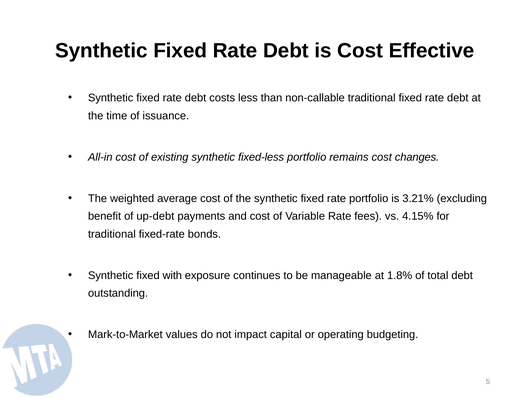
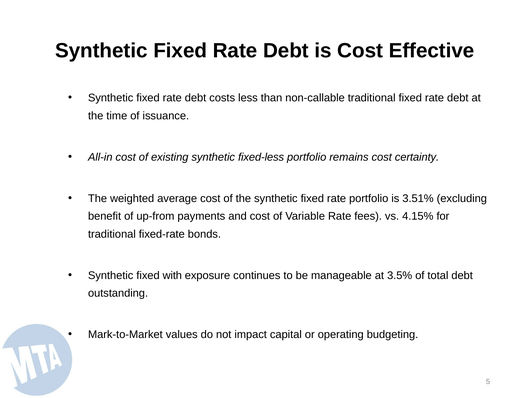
changes: changes -> certainty (417, 157)
3.21%: 3.21% -> 3.51% (418, 198)
up-debt: up-debt -> up-from (155, 216)
1.8%: 1.8% -> 3.5% (400, 275)
